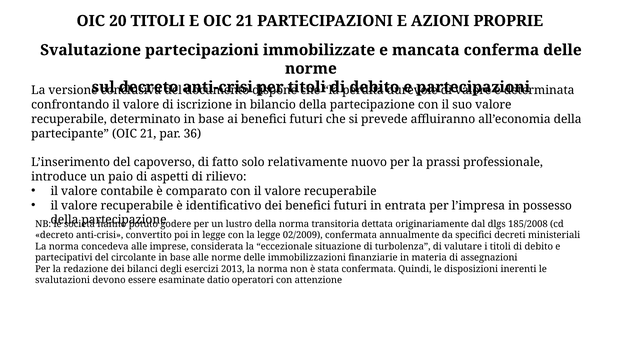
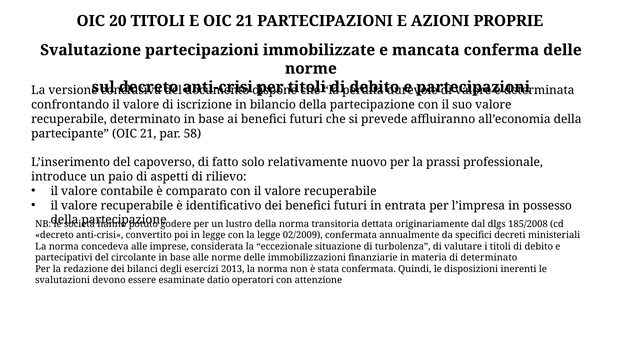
36: 36 -> 58 (192, 134)
di assegnazioni: assegnazioni -> determinato (489, 258)
